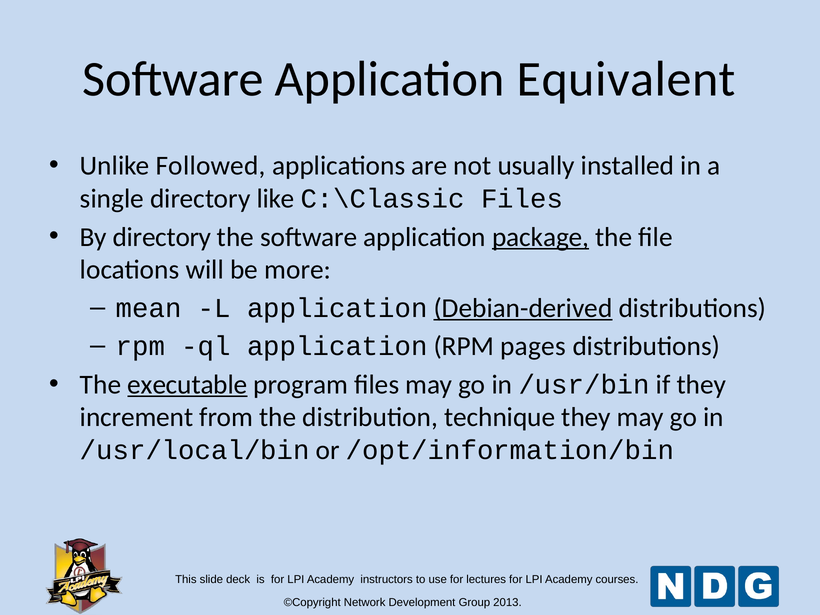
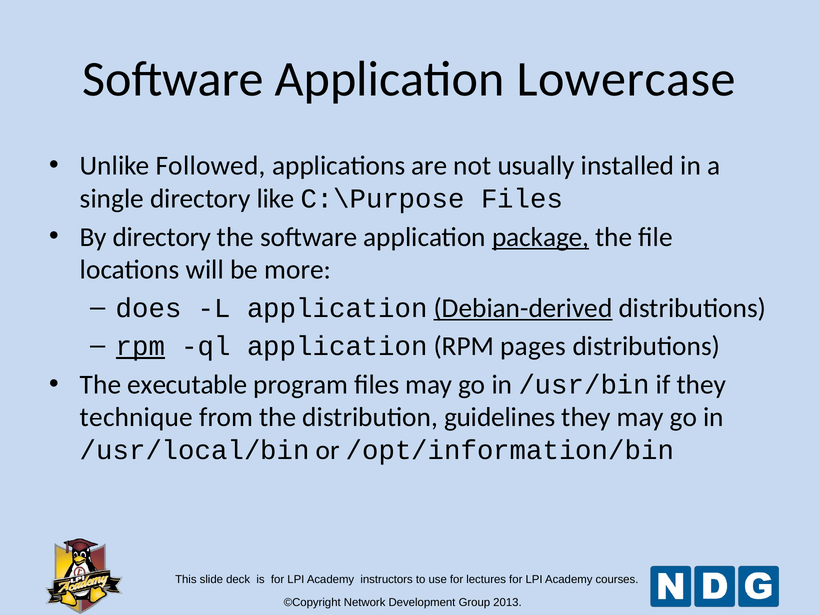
Equivalent: Equivalent -> Lowercase (626, 79)
C:\Classic: C:\Classic -> C:\Purpose (383, 199)
mean: mean -> does (149, 308)
rpm underline: none -> present (140, 346)
executable underline: present -> none (187, 385)
increment: increment -> technique (137, 417)
technique: technique -> guidelines (500, 417)
